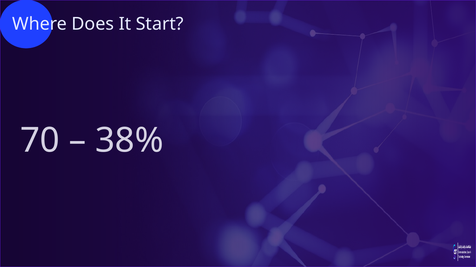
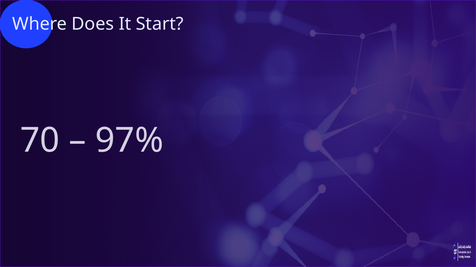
38%: 38% -> 97% (129, 141)
